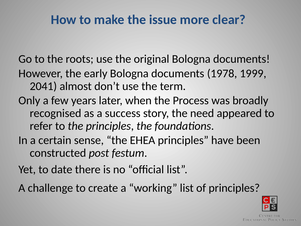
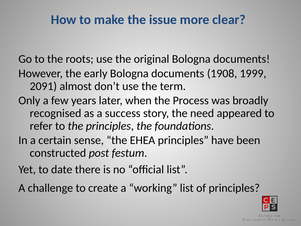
1978: 1978 -> 1908 (222, 73)
2041: 2041 -> 2091 (43, 86)
